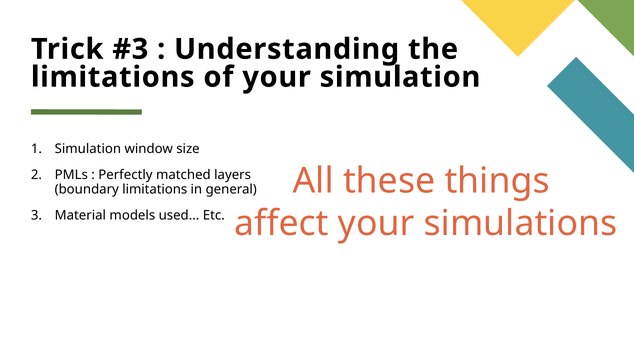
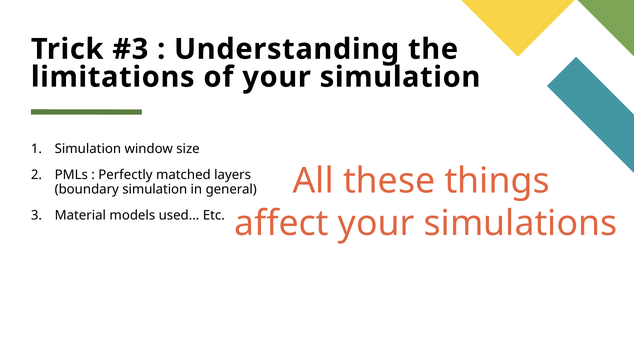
boundary limitations: limitations -> simulation (155, 189)
